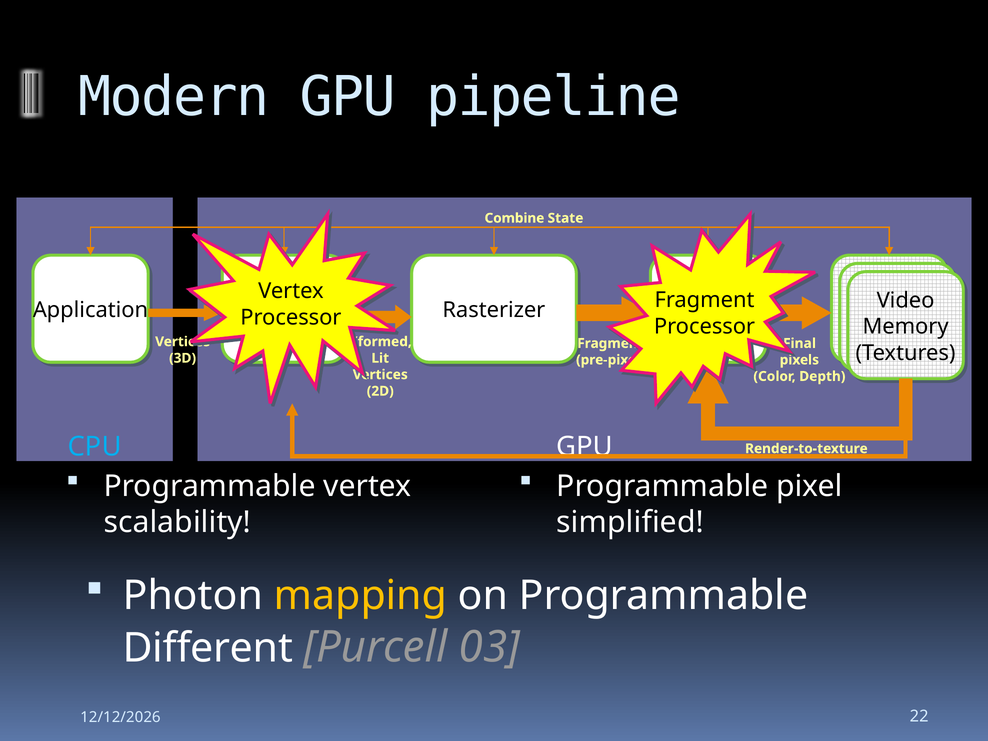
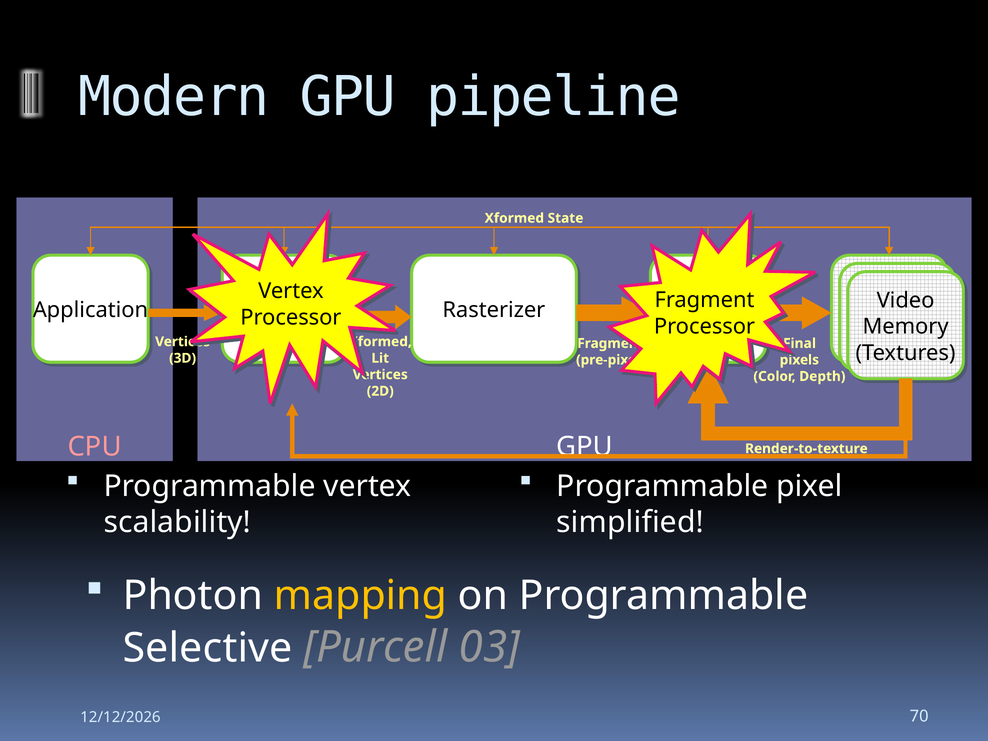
Combine: Combine -> Xformed (514, 218)
CPU colour: light blue -> pink (95, 447)
Different: Different -> Selective (208, 648)
22: 22 -> 70 (919, 716)
